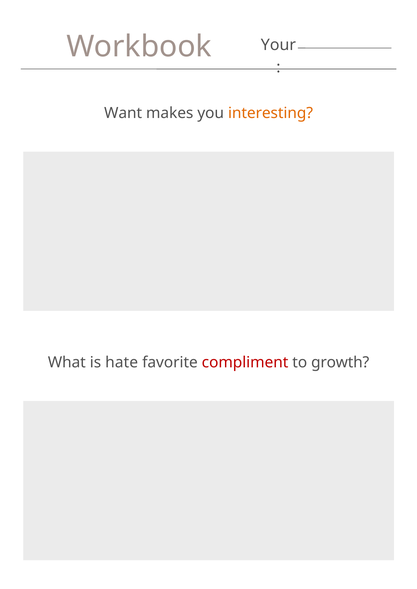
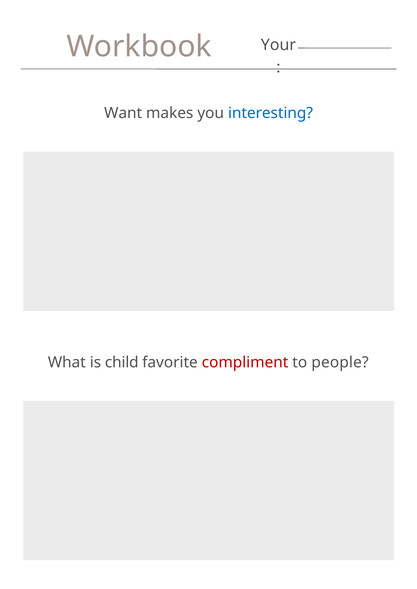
interesting colour: orange -> blue (271, 113)
hate: hate -> child (122, 363)
growth: growth -> people (340, 363)
